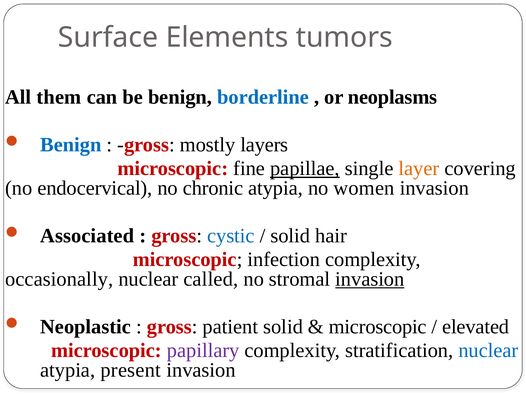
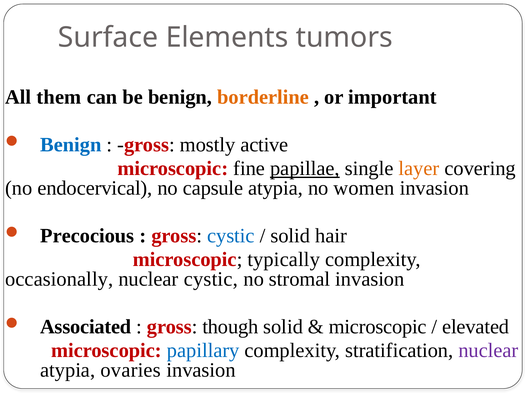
borderline colour: blue -> orange (263, 97)
neoplasms: neoplasms -> important (392, 97)
layers: layers -> active (264, 145)
chronic: chronic -> capsule (213, 188)
Associated: Associated -> Precocious (87, 236)
infection: infection -> typically (284, 260)
nuclear called: called -> cystic (211, 279)
invasion underline: present -> none (370, 279)
Neoplastic: Neoplastic -> Associated (86, 327)
patient: patient -> though (230, 327)
papillary colour: purple -> blue (203, 351)
nuclear colour: blue -> purple (488, 351)
present: present -> ovaries (131, 371)
